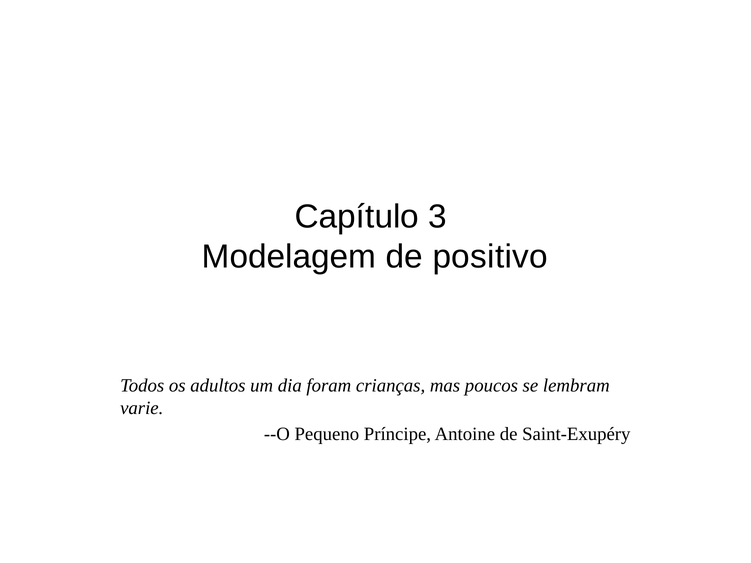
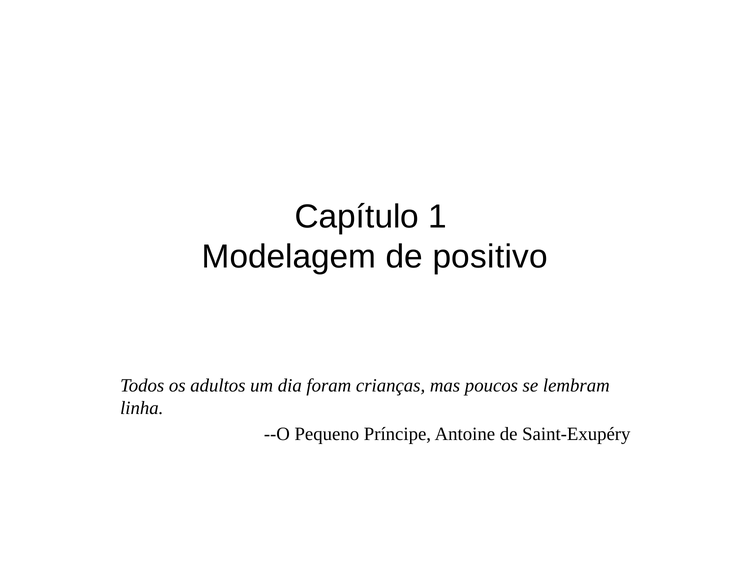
3: 3 -> 1 (438, 217)
varie: varie -> linha (142, 408)
